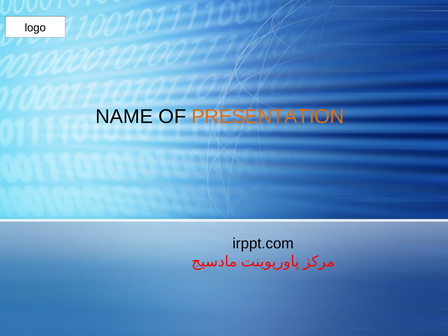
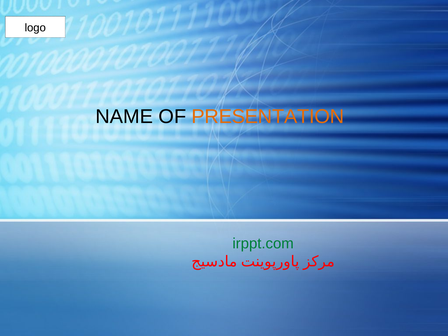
irppt.com colour: black -> green (263, 244)
